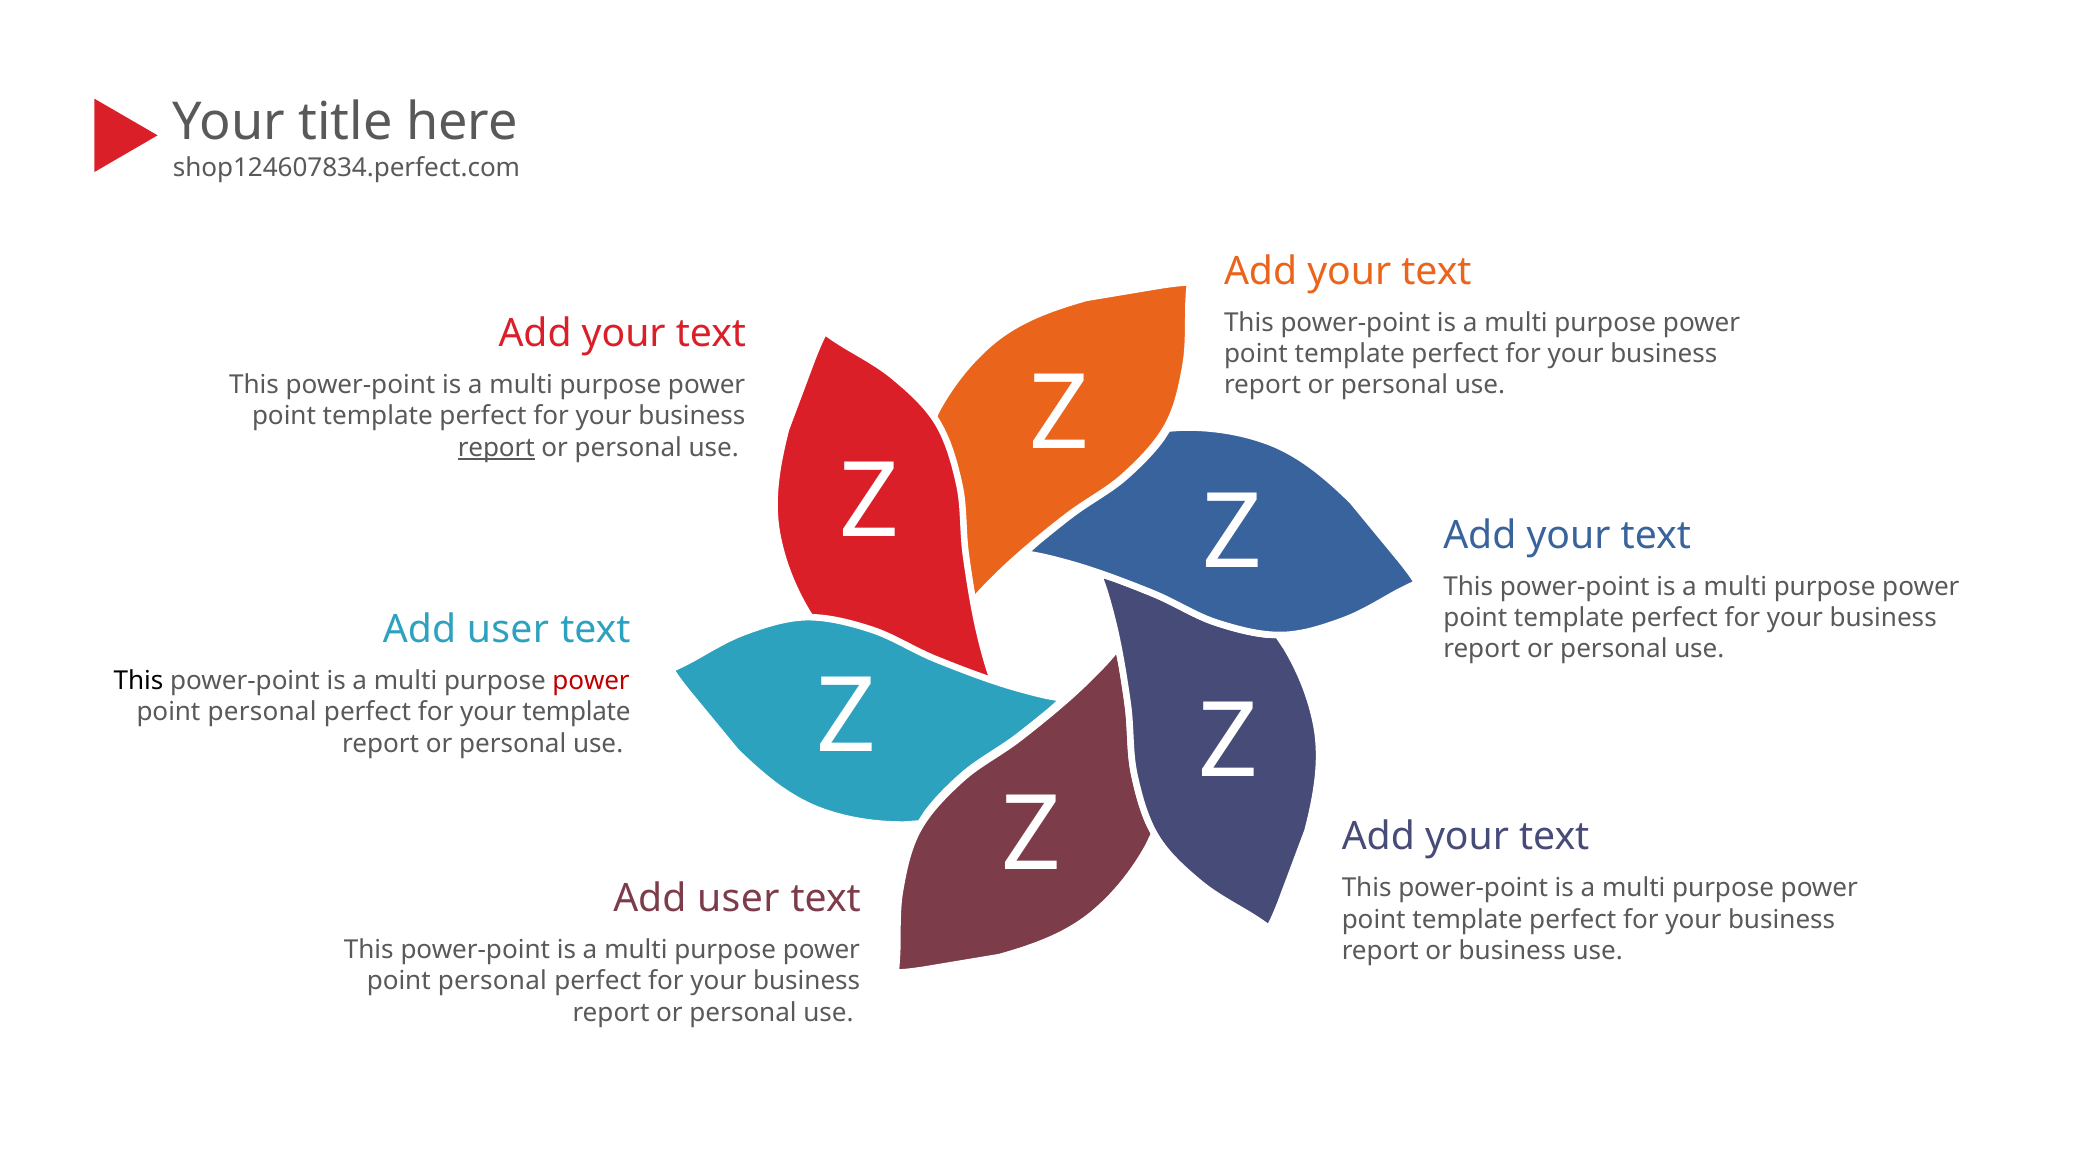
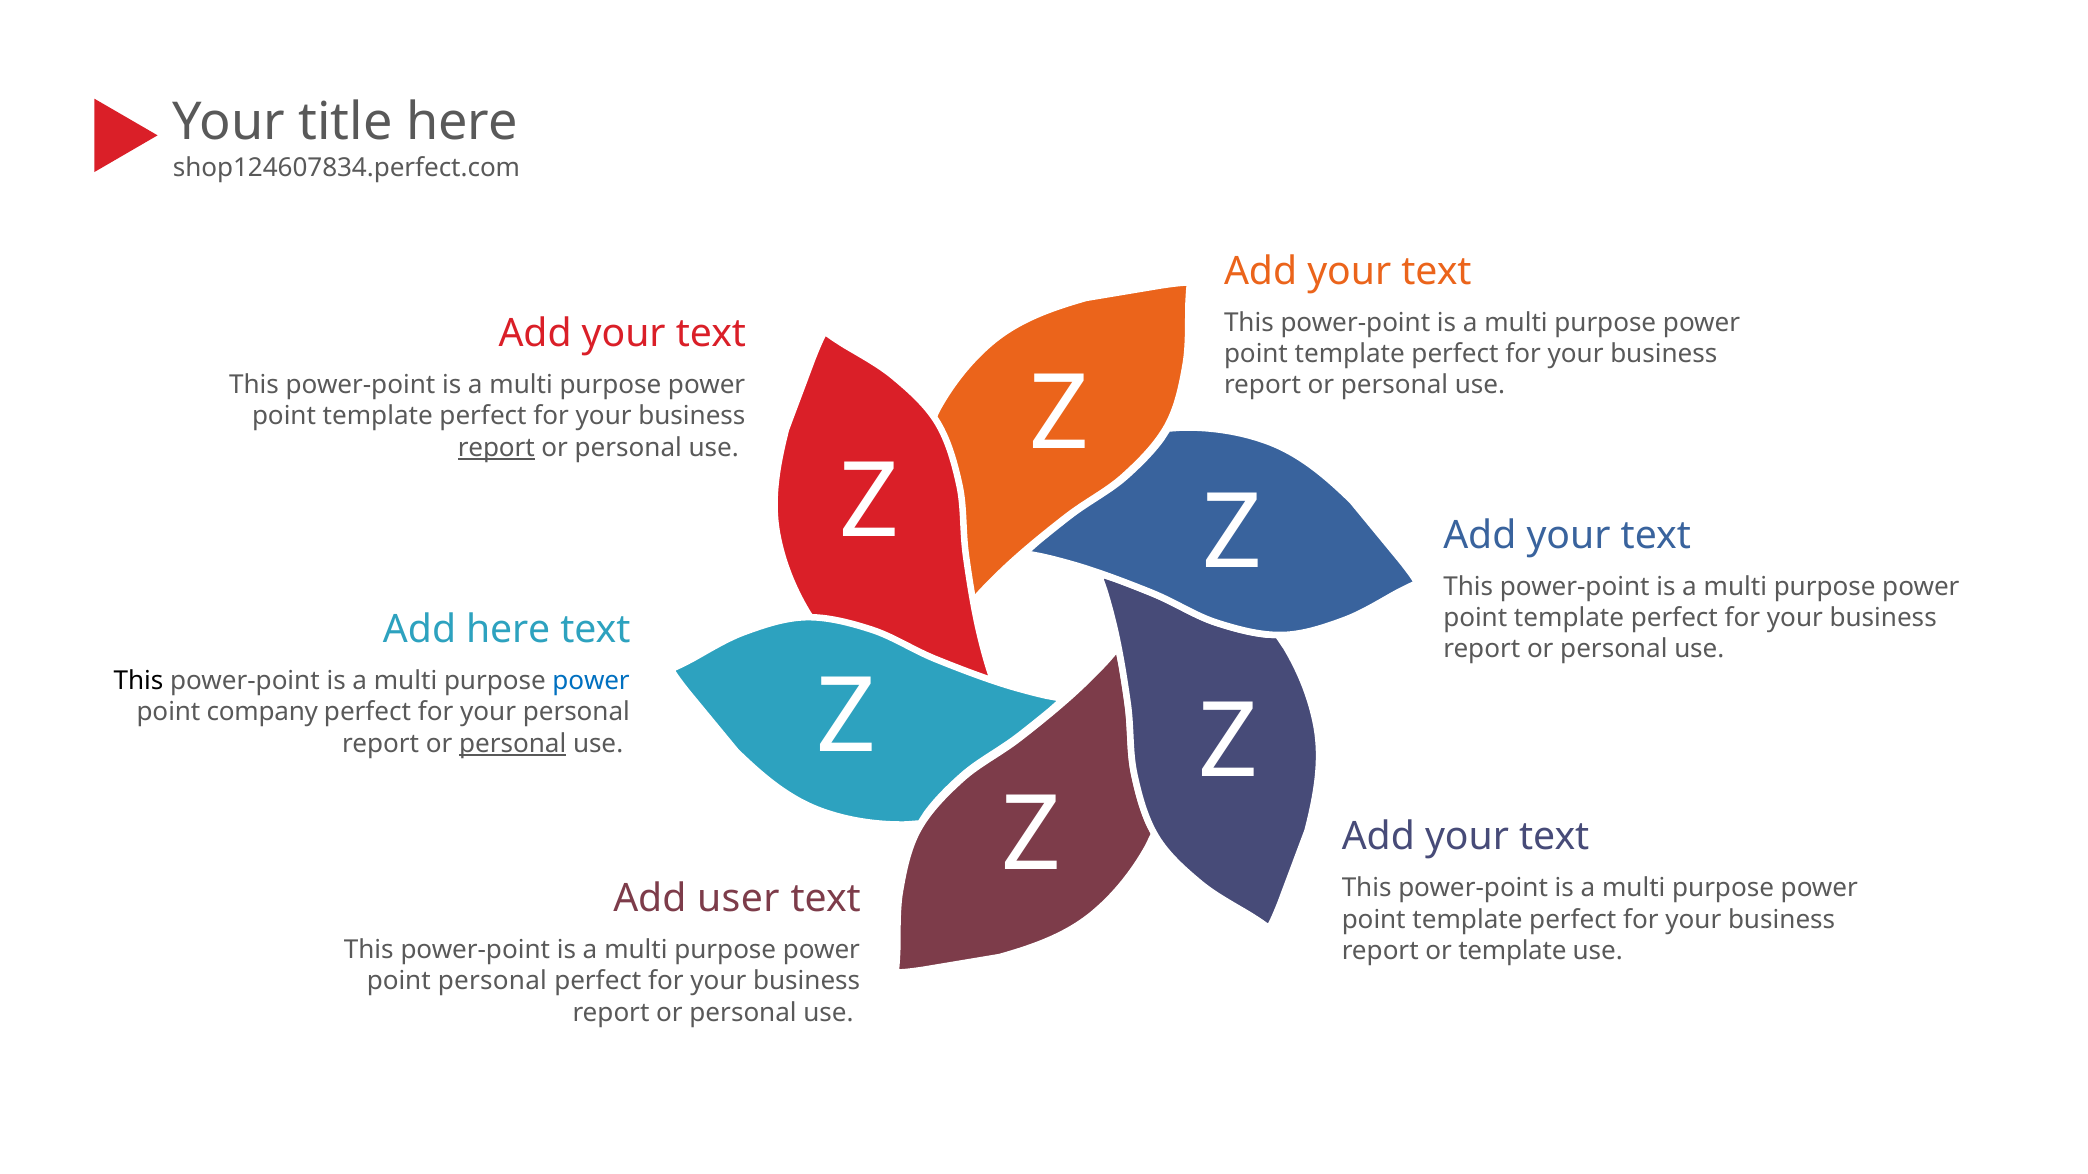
user: user -> here (508, 630)
power colour: red -> blue (591, 681)
personal: personal -> company (262, 713)
your template: template -> personal (576, 713)
personal underline: none -> present (513, 744)
or business: business -> template (1512, 951)
